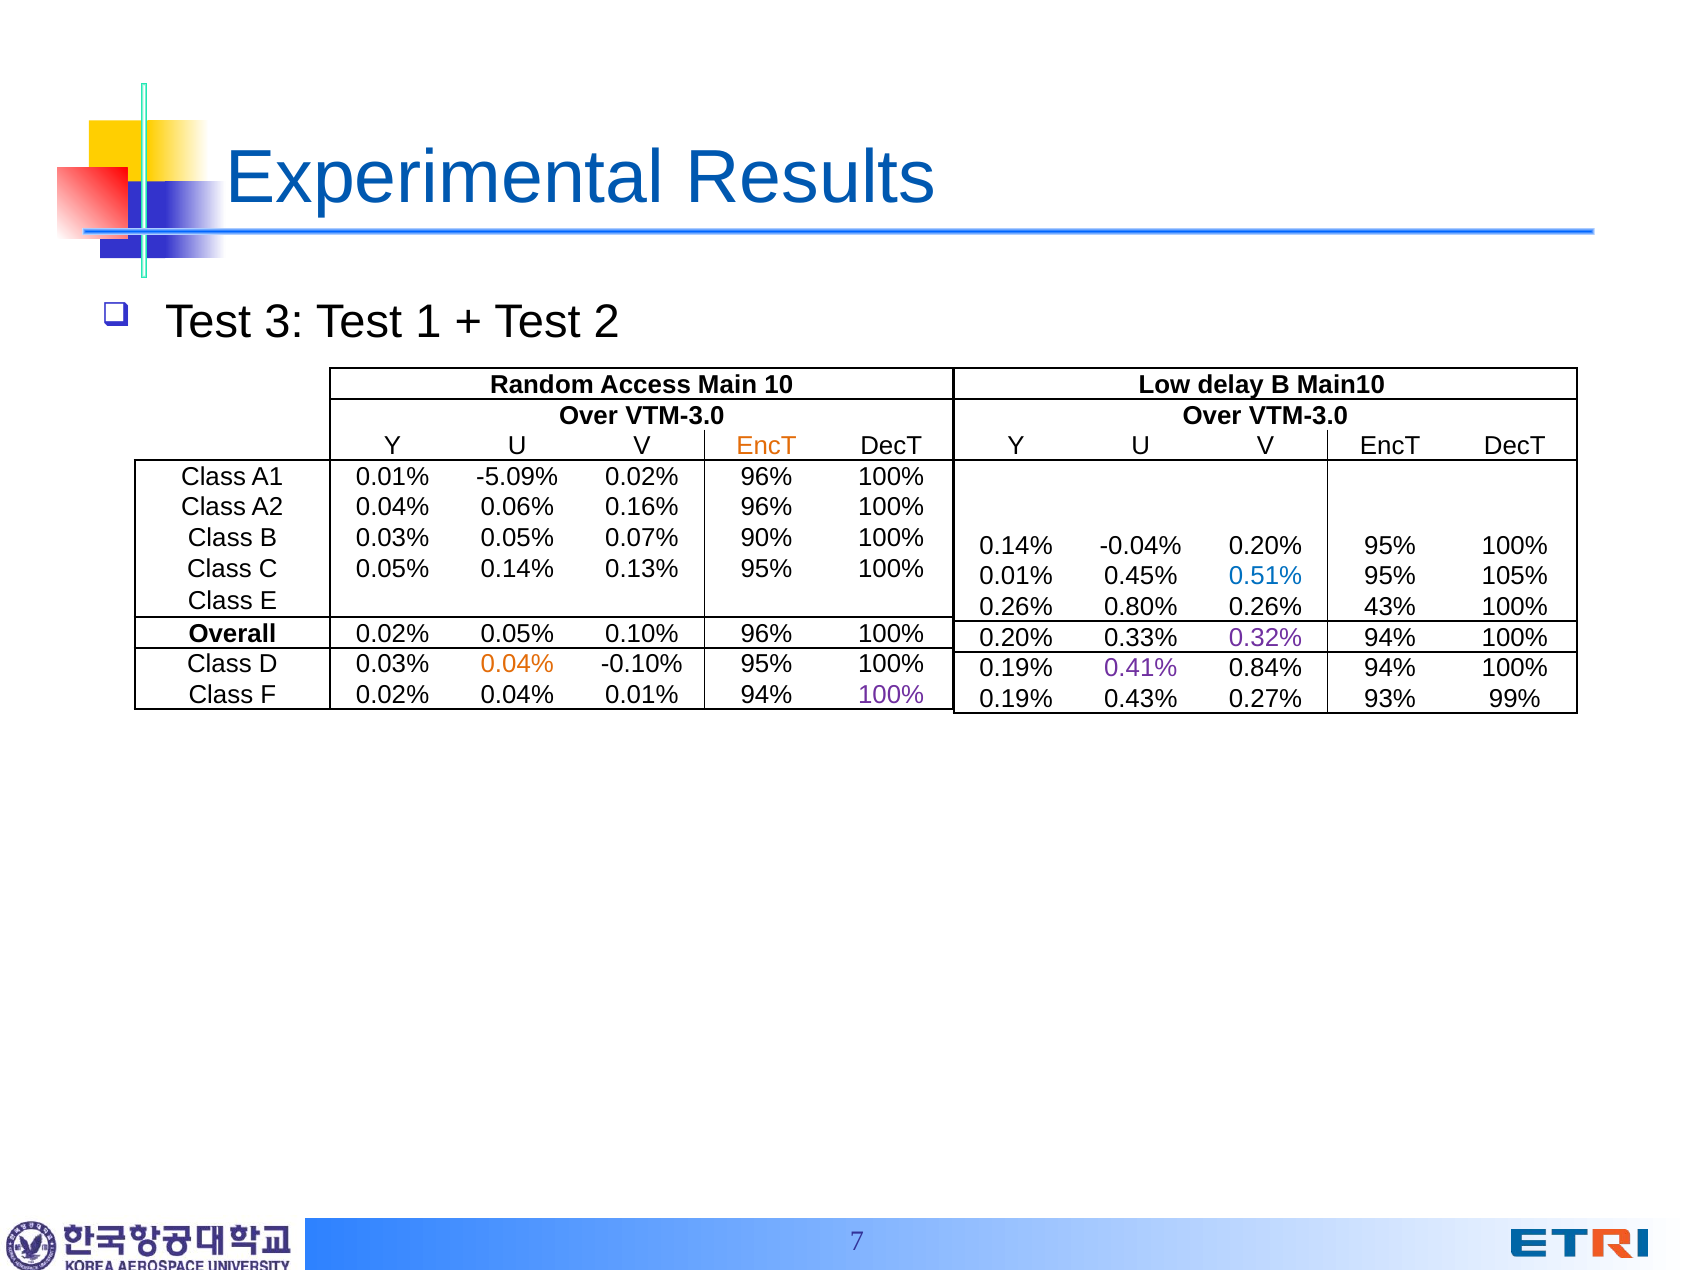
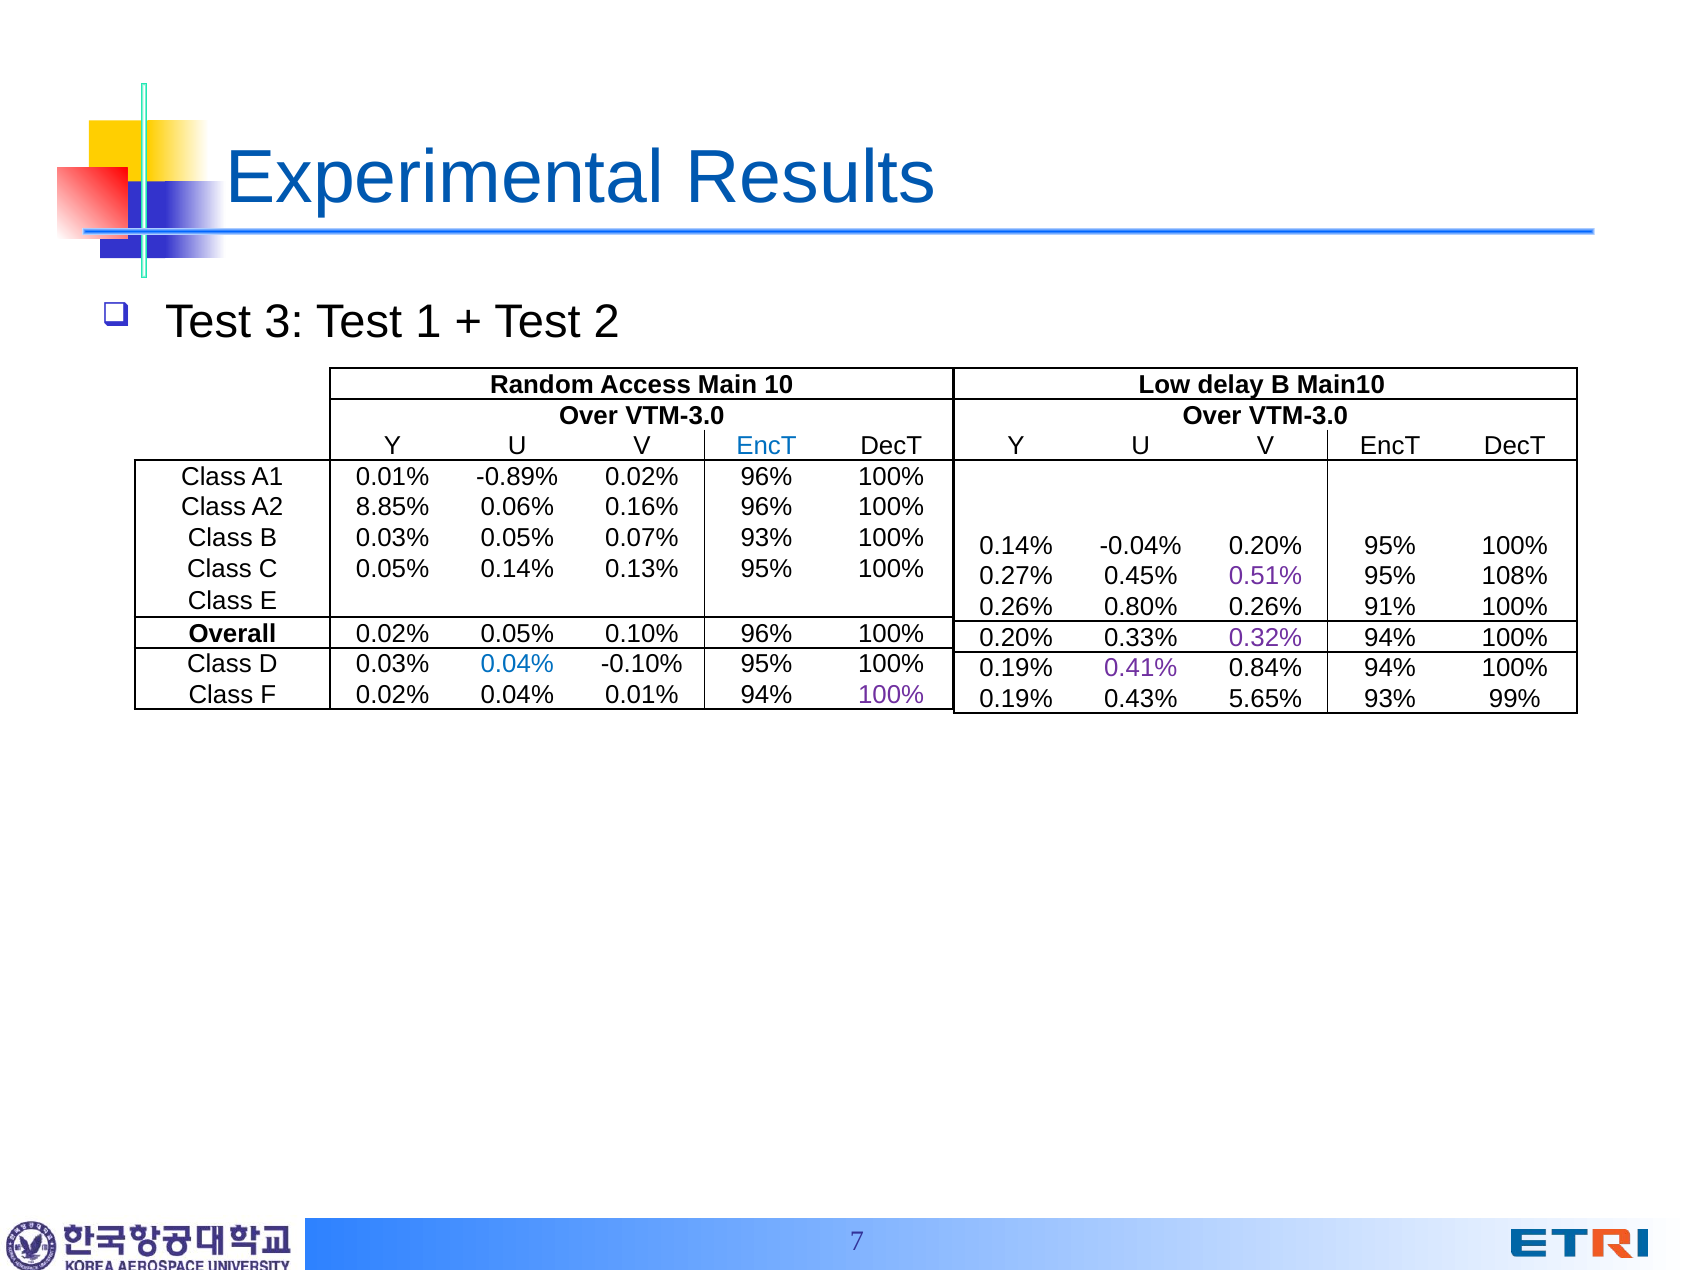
EncT colour: orange -> blue (766, 446)
-5.09%: -5.09% -> -0.89% (517, 477)
A2 0.04%: 0.04% -> 8.85% (393, 507)
0.07% 90%: 90% -> 93% (766, 538)
0.01%: 0.01% -> 0.27% (1016, 576)
0.51% colour: blue -> purple (1265, 576)
105%: 105% -> 108% (1515, 576)
43%: 43% -> 91% (1390, 607)
0.04% colour: orange -> blue (517, 664)
0.27%: 0.27% -> 5.65% (1265, 699)
